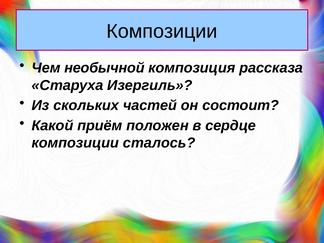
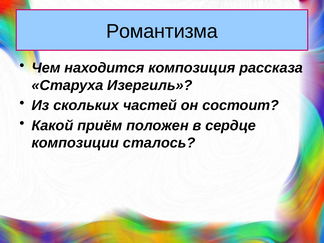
Композиции: Композиции -> Романтизма (162, 31)
необычной: необычной -> находится (104, 68)
